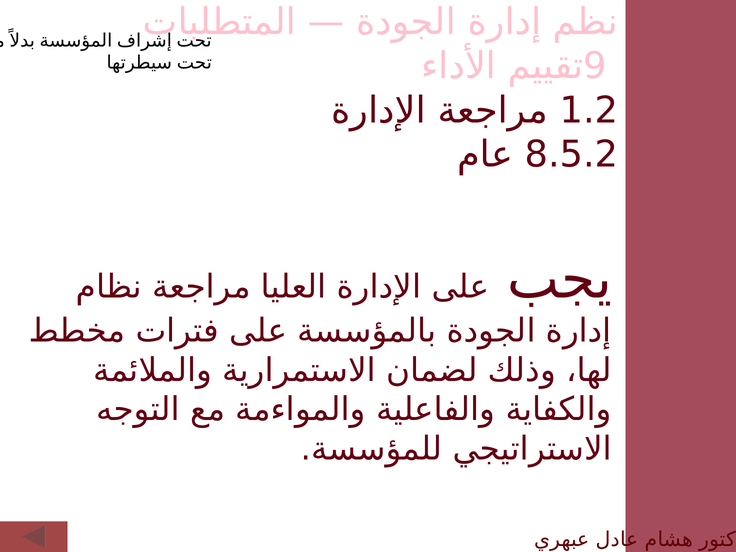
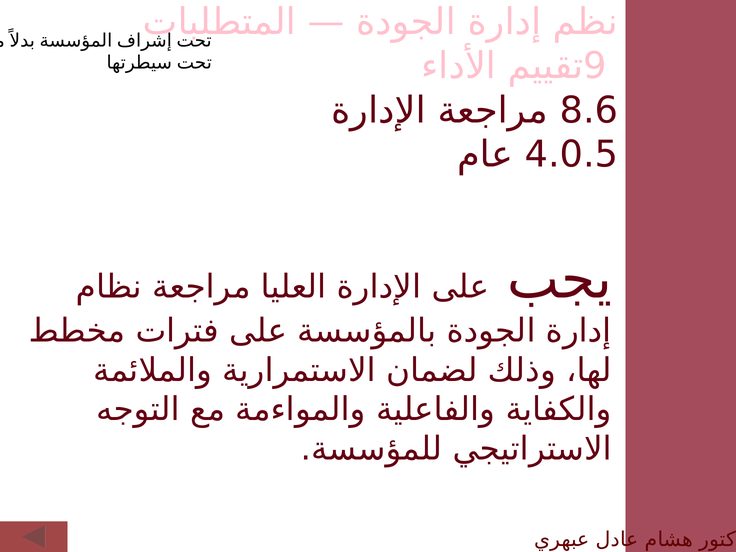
1.2: 1.2 -> 8.6 (589, 110)
8.5.2: 8.5.2 -> 4.0.5 (572, 155)
